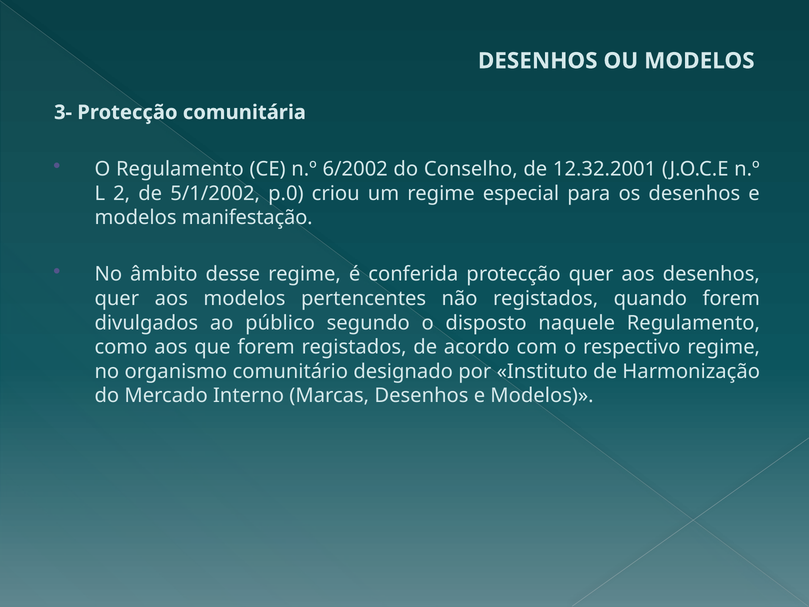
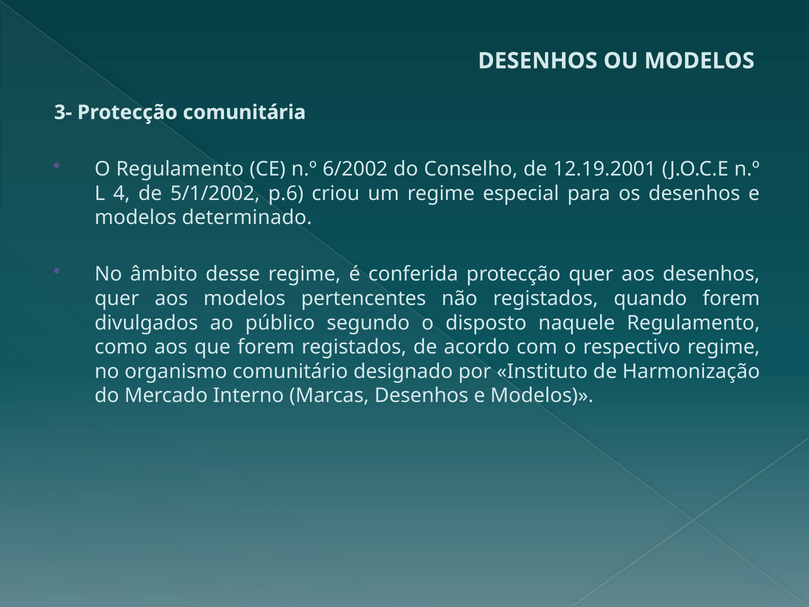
12.32.2001: 12.32.2001 -> 12.19.2001 (605, 169)
2: 2 -> 4 (122, 193)
p.0: p.0 -> p.6 (286, 193)
manifestação: manifestação -> determinado (247, 218)
